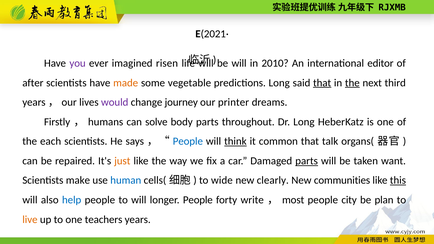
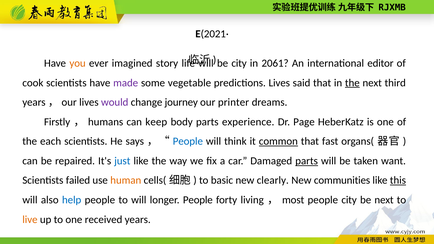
you colour: purple -> orange (78, 63)
risen: risen -> story (167, 63)
be will: will -> city (239, 63)
2010: 2010 -> 2061 (275, 63)
after: after -> cook (33, 83)
made colour: orange -> purple (126, 83)
predictions Long: Long -> Lives (279, 83)
that underline: present -> none (322, 83)
solve: solve -> keep (156, 122)
throughout: throughout -> experience (248, 122)
Dr Long: Long -> Page (304, 122)
think underline: present -> none (235, 141)
common underline: none -> present (278, 141)
talk: talk -> fast (330, 141)
just colour: orange -> blue (122, 161)
make: make -> failed (78, 180)
human colour: blue -> orange (126, 180)
wide: wide -> basic (222, 180)
write: write -> living (252, 200)
be plan: plan -> next (384, 200)
teachers: teachers -> received (104, 220)
